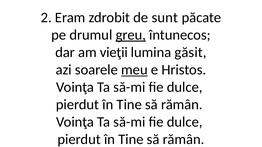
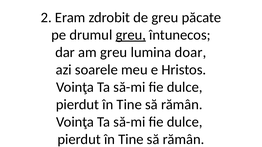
de sunt: sunt -> greu (165, 18)
am vieţii: vieţii -> greu (114, 52)
găsit: găsit -> doar (190, 52)
meu underline: present -> none (134, 70)
